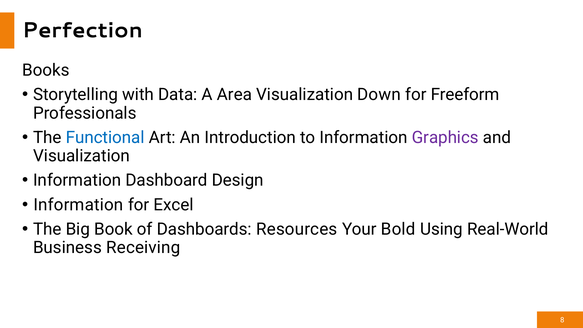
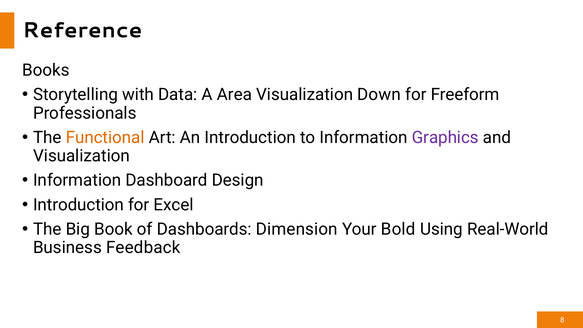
Perfection: Perfection -> Reference (82, 30)
Functional colour: blue -> orange (105, 138)
Information: Information -> Introduction (79, 205)
Resources: Resources -> Dimension (297, 229)
Receiving: Receiving -> Feedback (143, 248)
